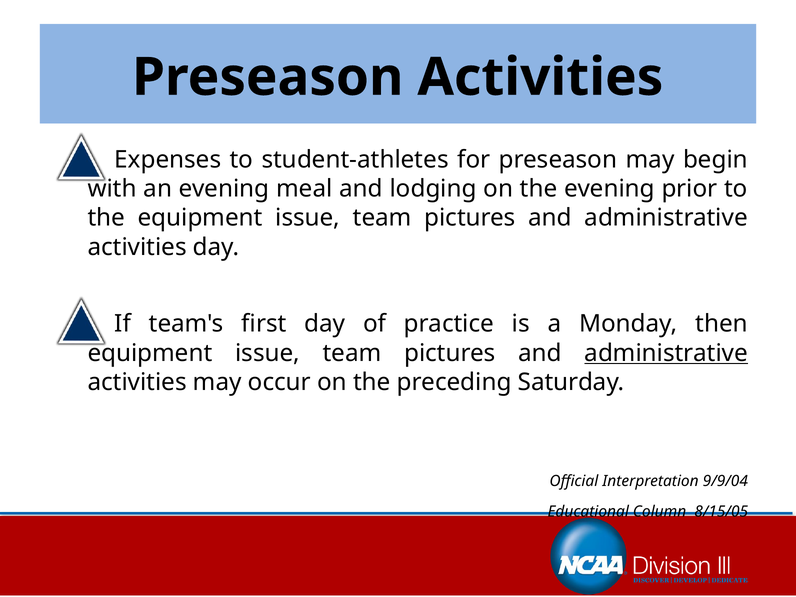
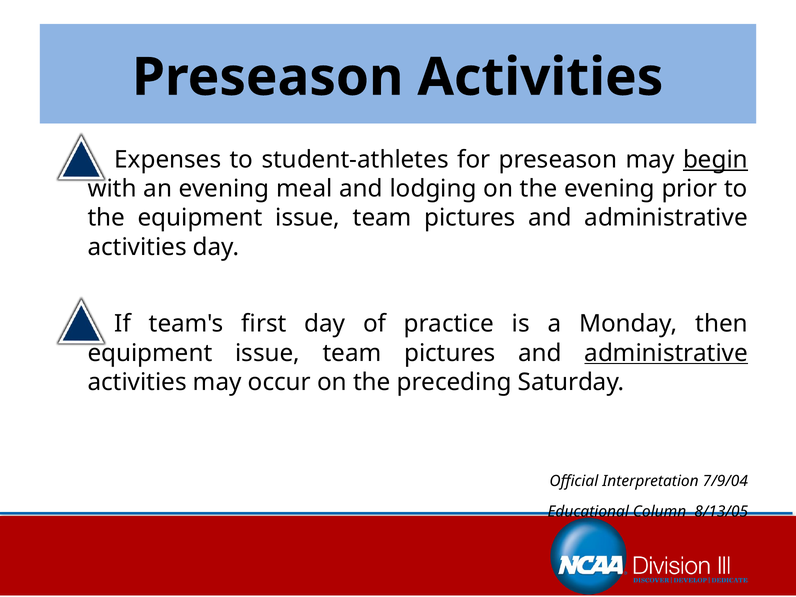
begin underline: none -> present (715, 160)
9/9/04: 9/9/04 -> 7/9/04 (725, 481)
8/15/05: 8/15/05 -> 8/13/05 (721, 512)
